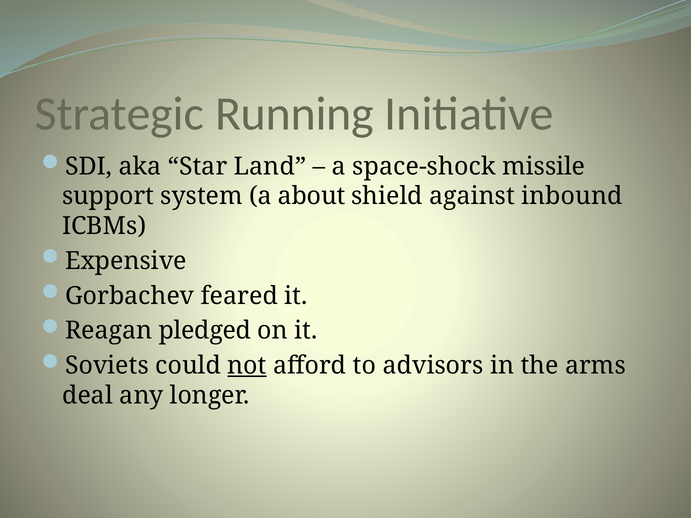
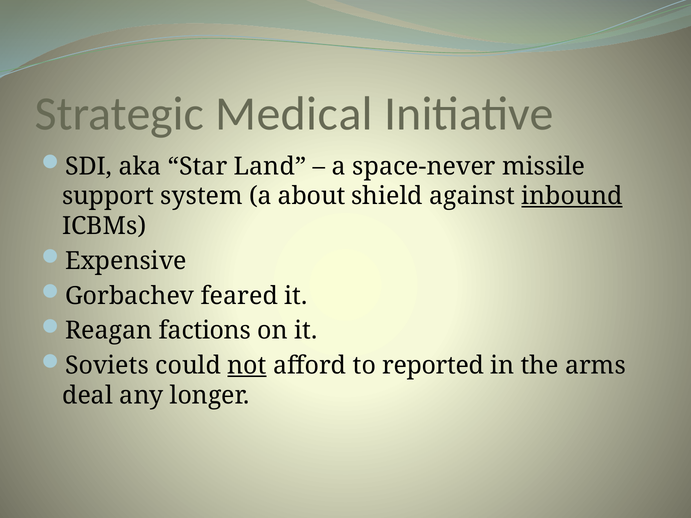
Running: Running -> Medical (294, 114)
space-shock: space-shock -> space-never (424, 166)
inbound underline: none -> present (572, 196)
pledged: pledged -> factions (205, 331)
advisors: advisors -> reported (433, 366)
